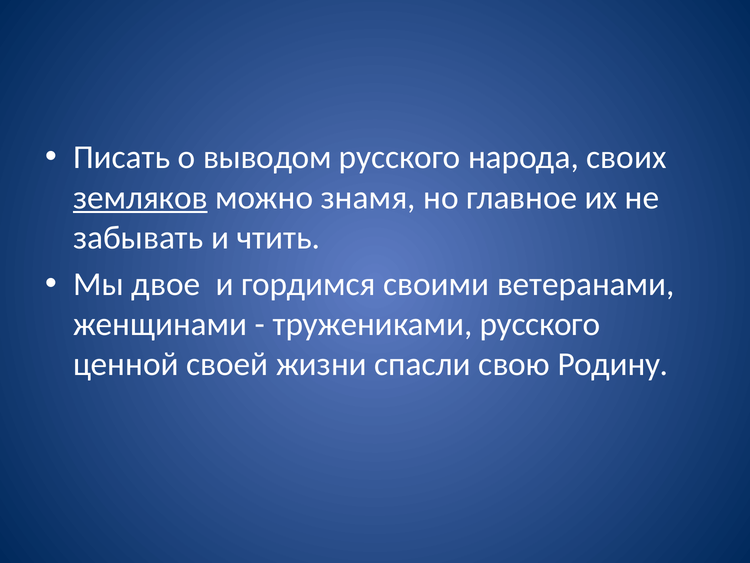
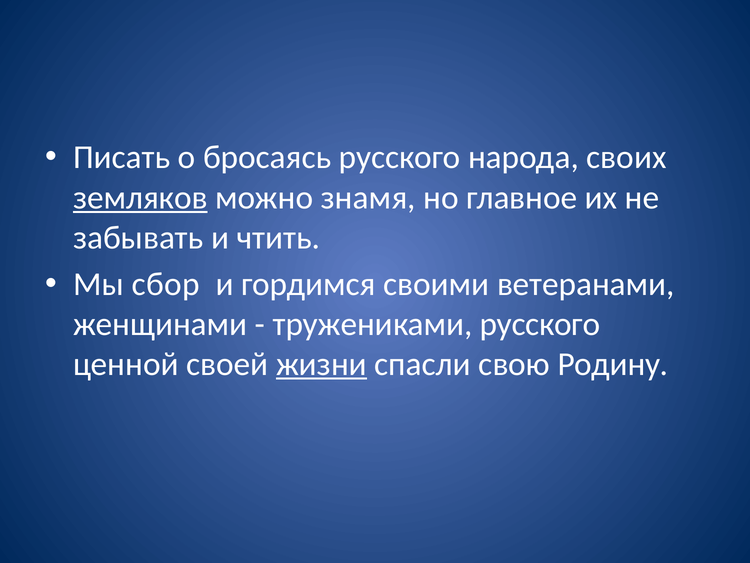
выводом: выводом -> бросаясь (267, 157)
двое: двое -> сбор (166, 284)
жизни underline: none -> present (321, 364)
